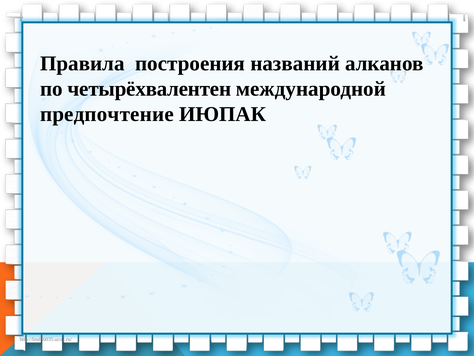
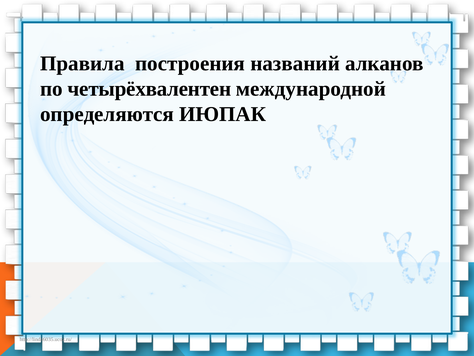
предпочтение: предпочтение -> определяются (107, 114)
